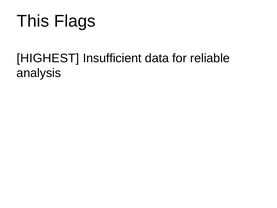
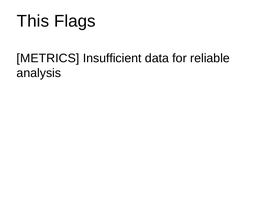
HIGHEST: HIGHEST -> METRICS (48, 58)
